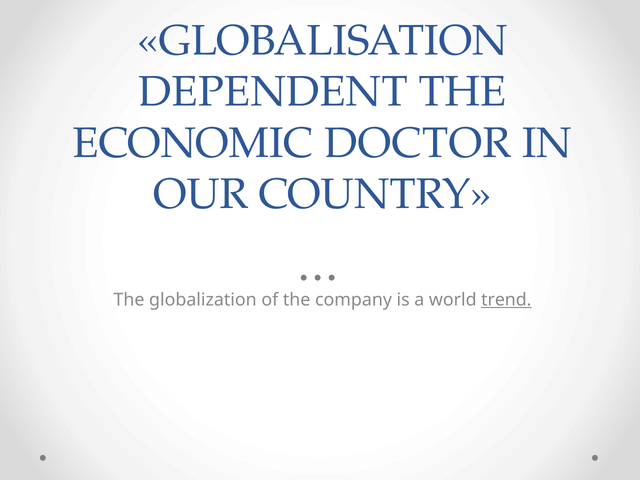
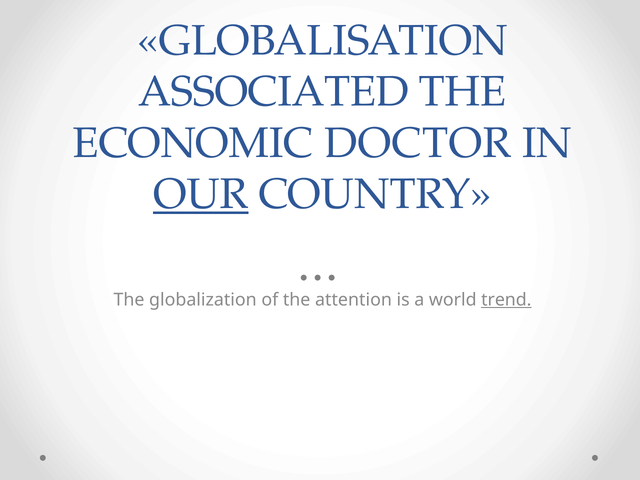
DEPENDENT: DEPENDENT -> ASSOCIATED (274, 92)
OUR underline: none -> present (201, 194)
company: company -> attention (354, 300)
